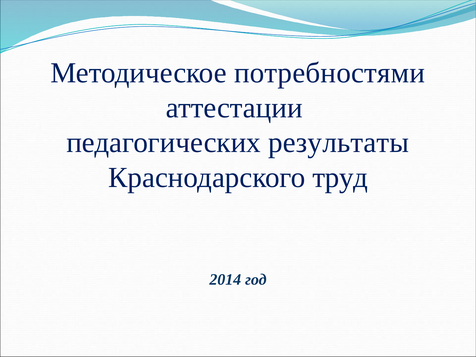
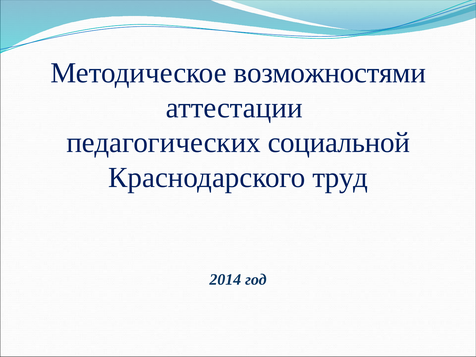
потребностями: потребностями -> возможностями (330, 73)
результаты: результаты -> социальной (339, 143)
